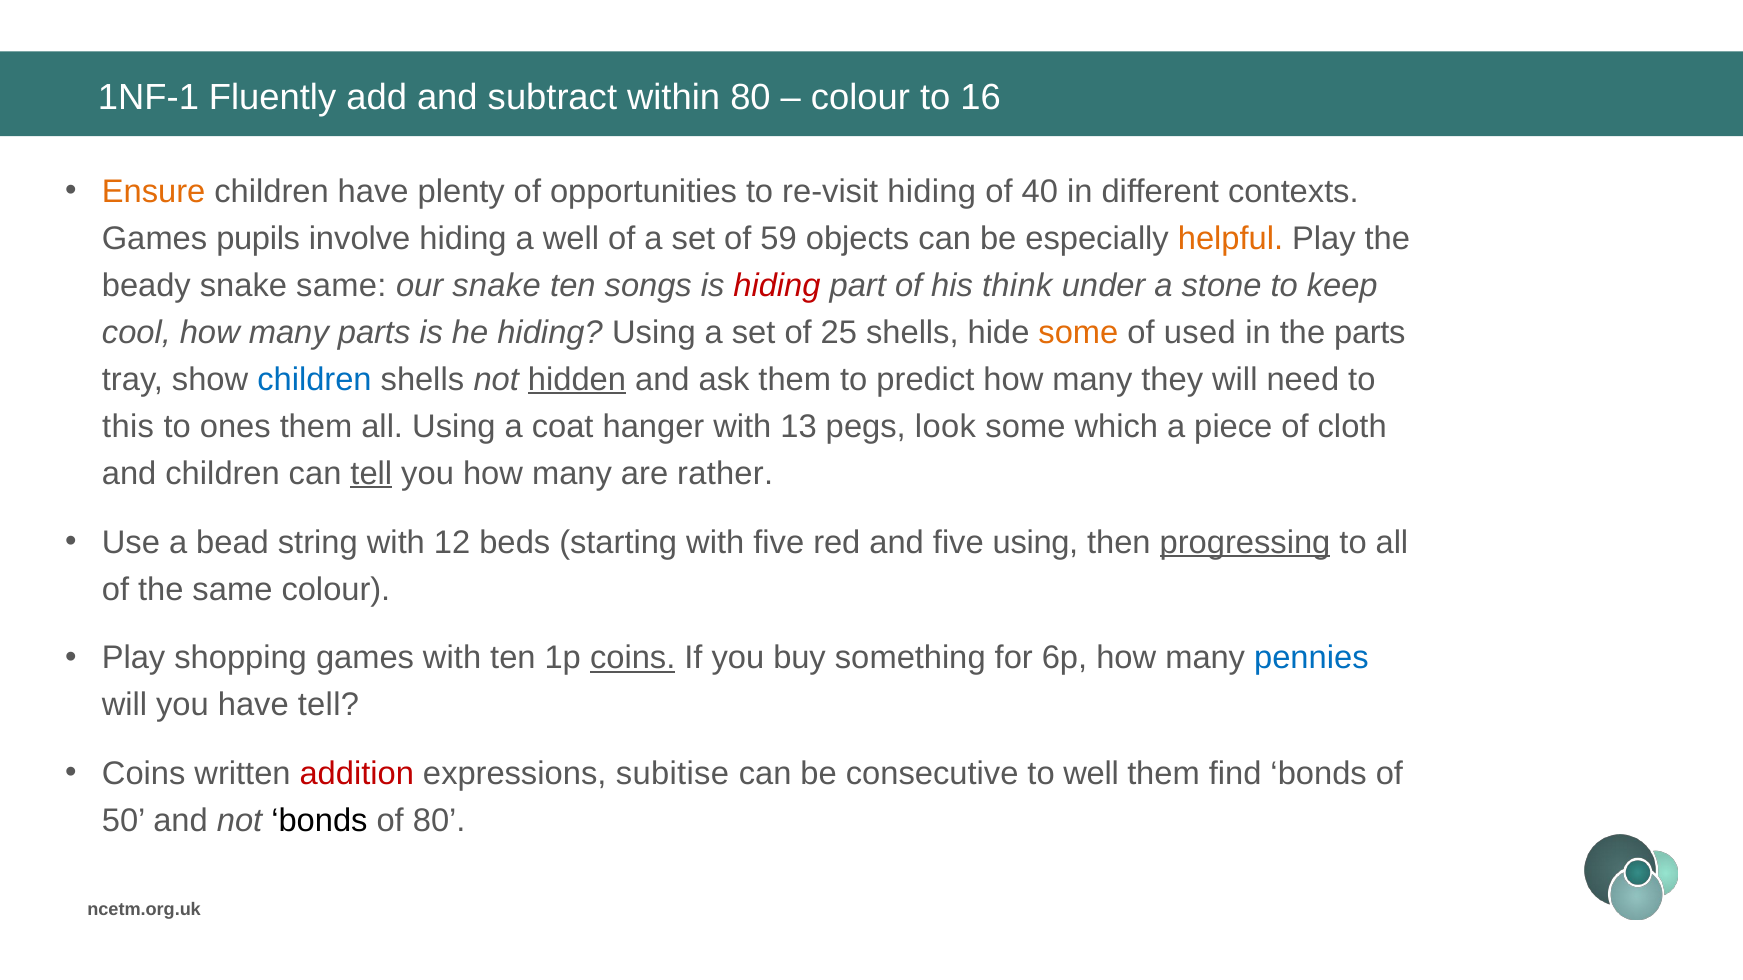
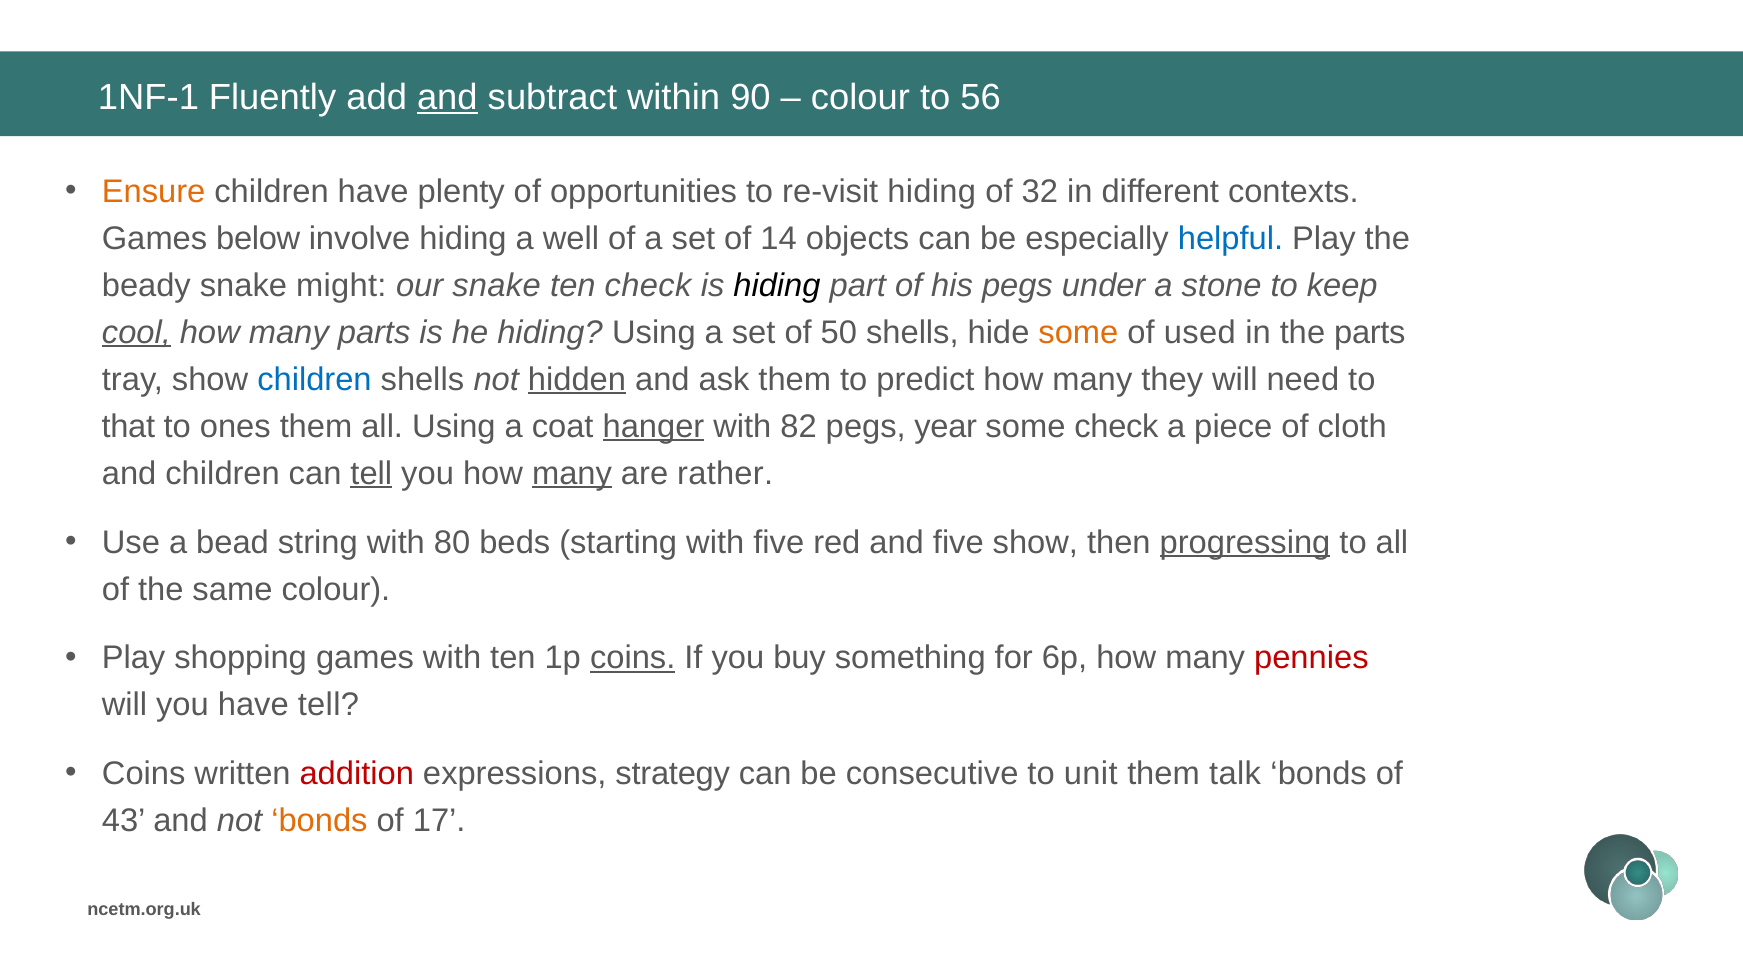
and underline: none -> present (447, 97)
within 80: 80 -> 90 (750, 97)
16: 16 -> 56 (981, 97)
40: 40 -> 32 (1040, 191)
pupils: pupils -> below (258, 238)
59: 59 -> 14 (779, 238)
helpful colour: orange -> blue (1230, 238)
snake same: same -> might (341, 285)
ten songs: songs -> check (648, 285)
hiding colour: red -> black (777, 285)
his think: think -> pegs (1017, 285)
cool underline: none -> present (136, 332)
25: 25 -> 50 (839, 332)
this: this -> that (128, 427)
hanger underline: none -> present (653, 427)
13: 13 -> 82 (799, 427)
look: look -> year (946, 427)
some which: which -> check (1116, 427)
many underline: none -> present (572, 474)
12: 12 -> 80 (452, 542)
five using: using -> show (1035, 542)
pennies colour: blue -> red (1311, 658)
subitise: subitise -> strategy (673, 774)
to well: well -> unit (1091, 774)
find: find -> talk (1235, 774)
50: 50 -> 43 (124, 821)
bonds colour: black -> orange (319, 821)
of 80: 80 -> 17 (439, 821)
